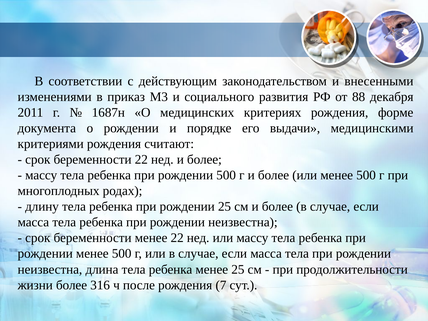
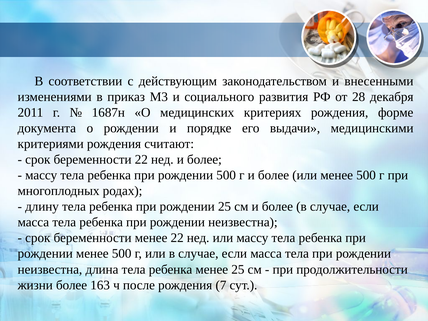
88: 88 -> 28 (359, 97)
316: 316 -> 163 (100, 285)
